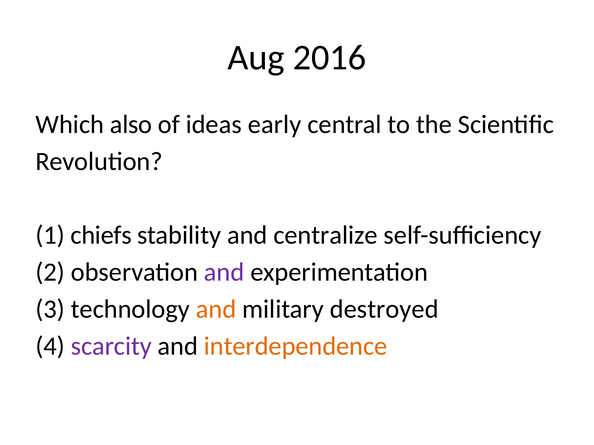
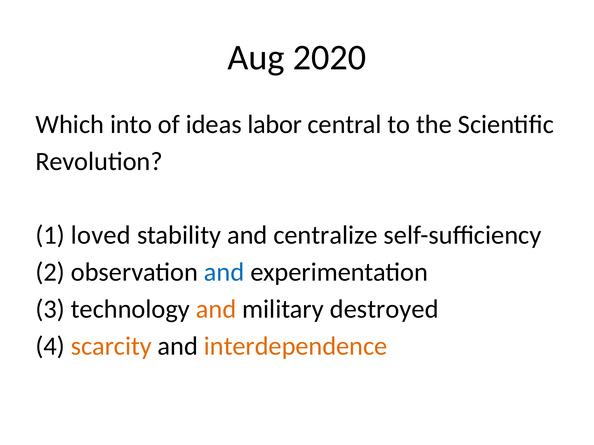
2016: 2016 -> 2020 (330, 58)
also: also -> into (131, 125)
early: early -> labor (275, 125)
chiefs: chiefs -> loved (101, 236)
and colour: purple -> blue (224, 273)
scarcity colour: purple -> orange (111, 346)
